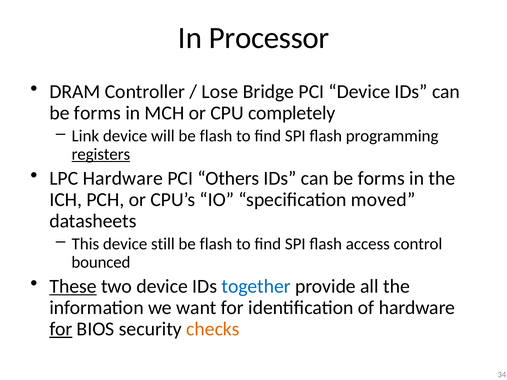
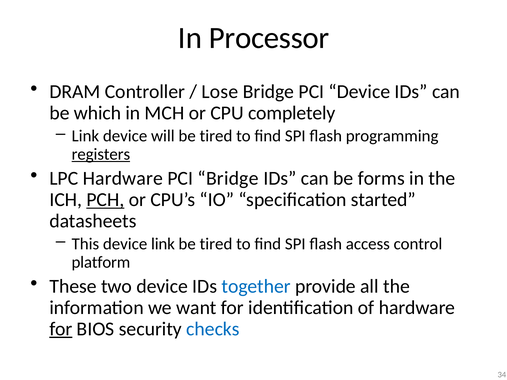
forms: forms -> which (98, 113)
will be flash: flash -> tired (216, 136)
PCI Others: Others -> Bridge (228, 178)
PCH underline: none -> present (105, 200)
moved: moved -> started (383, 200)
device still: still -> link (163, 244)
flash: flash -> tired (216, 244)
bounced: bounced -> platform (101, 262)
These underline: present -> none (73, 286)
checks colour: orange -> blue (213, 329)
